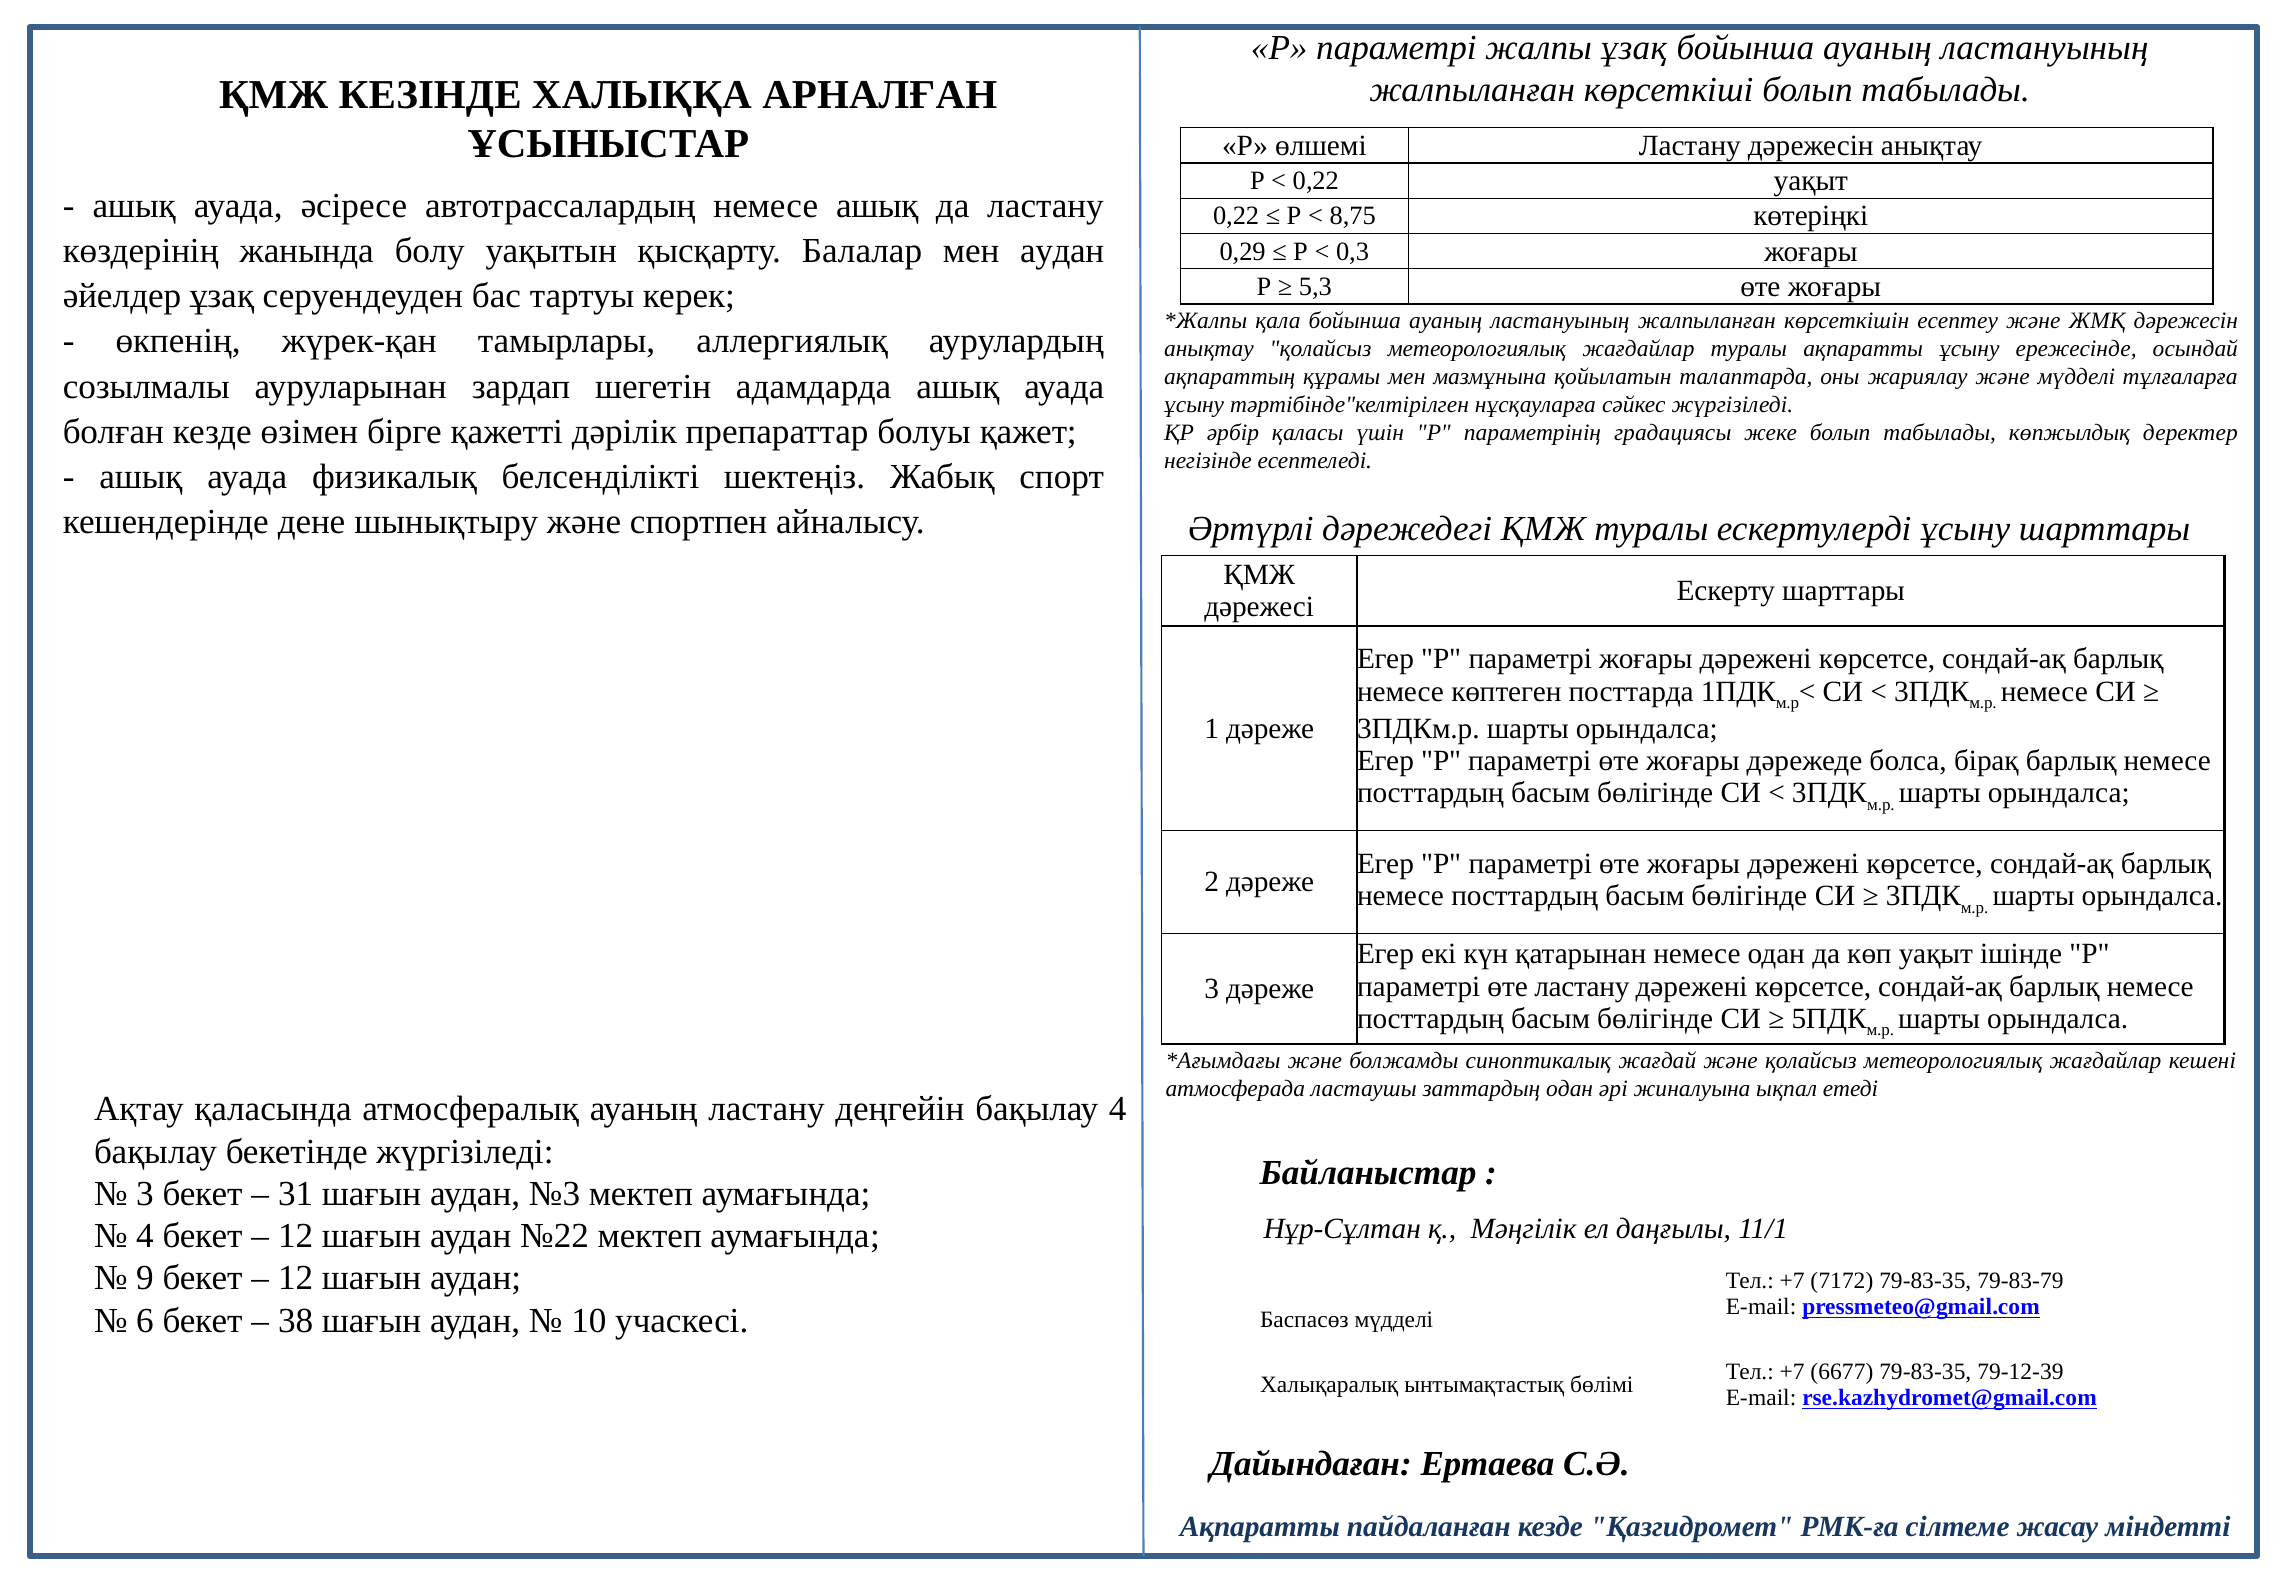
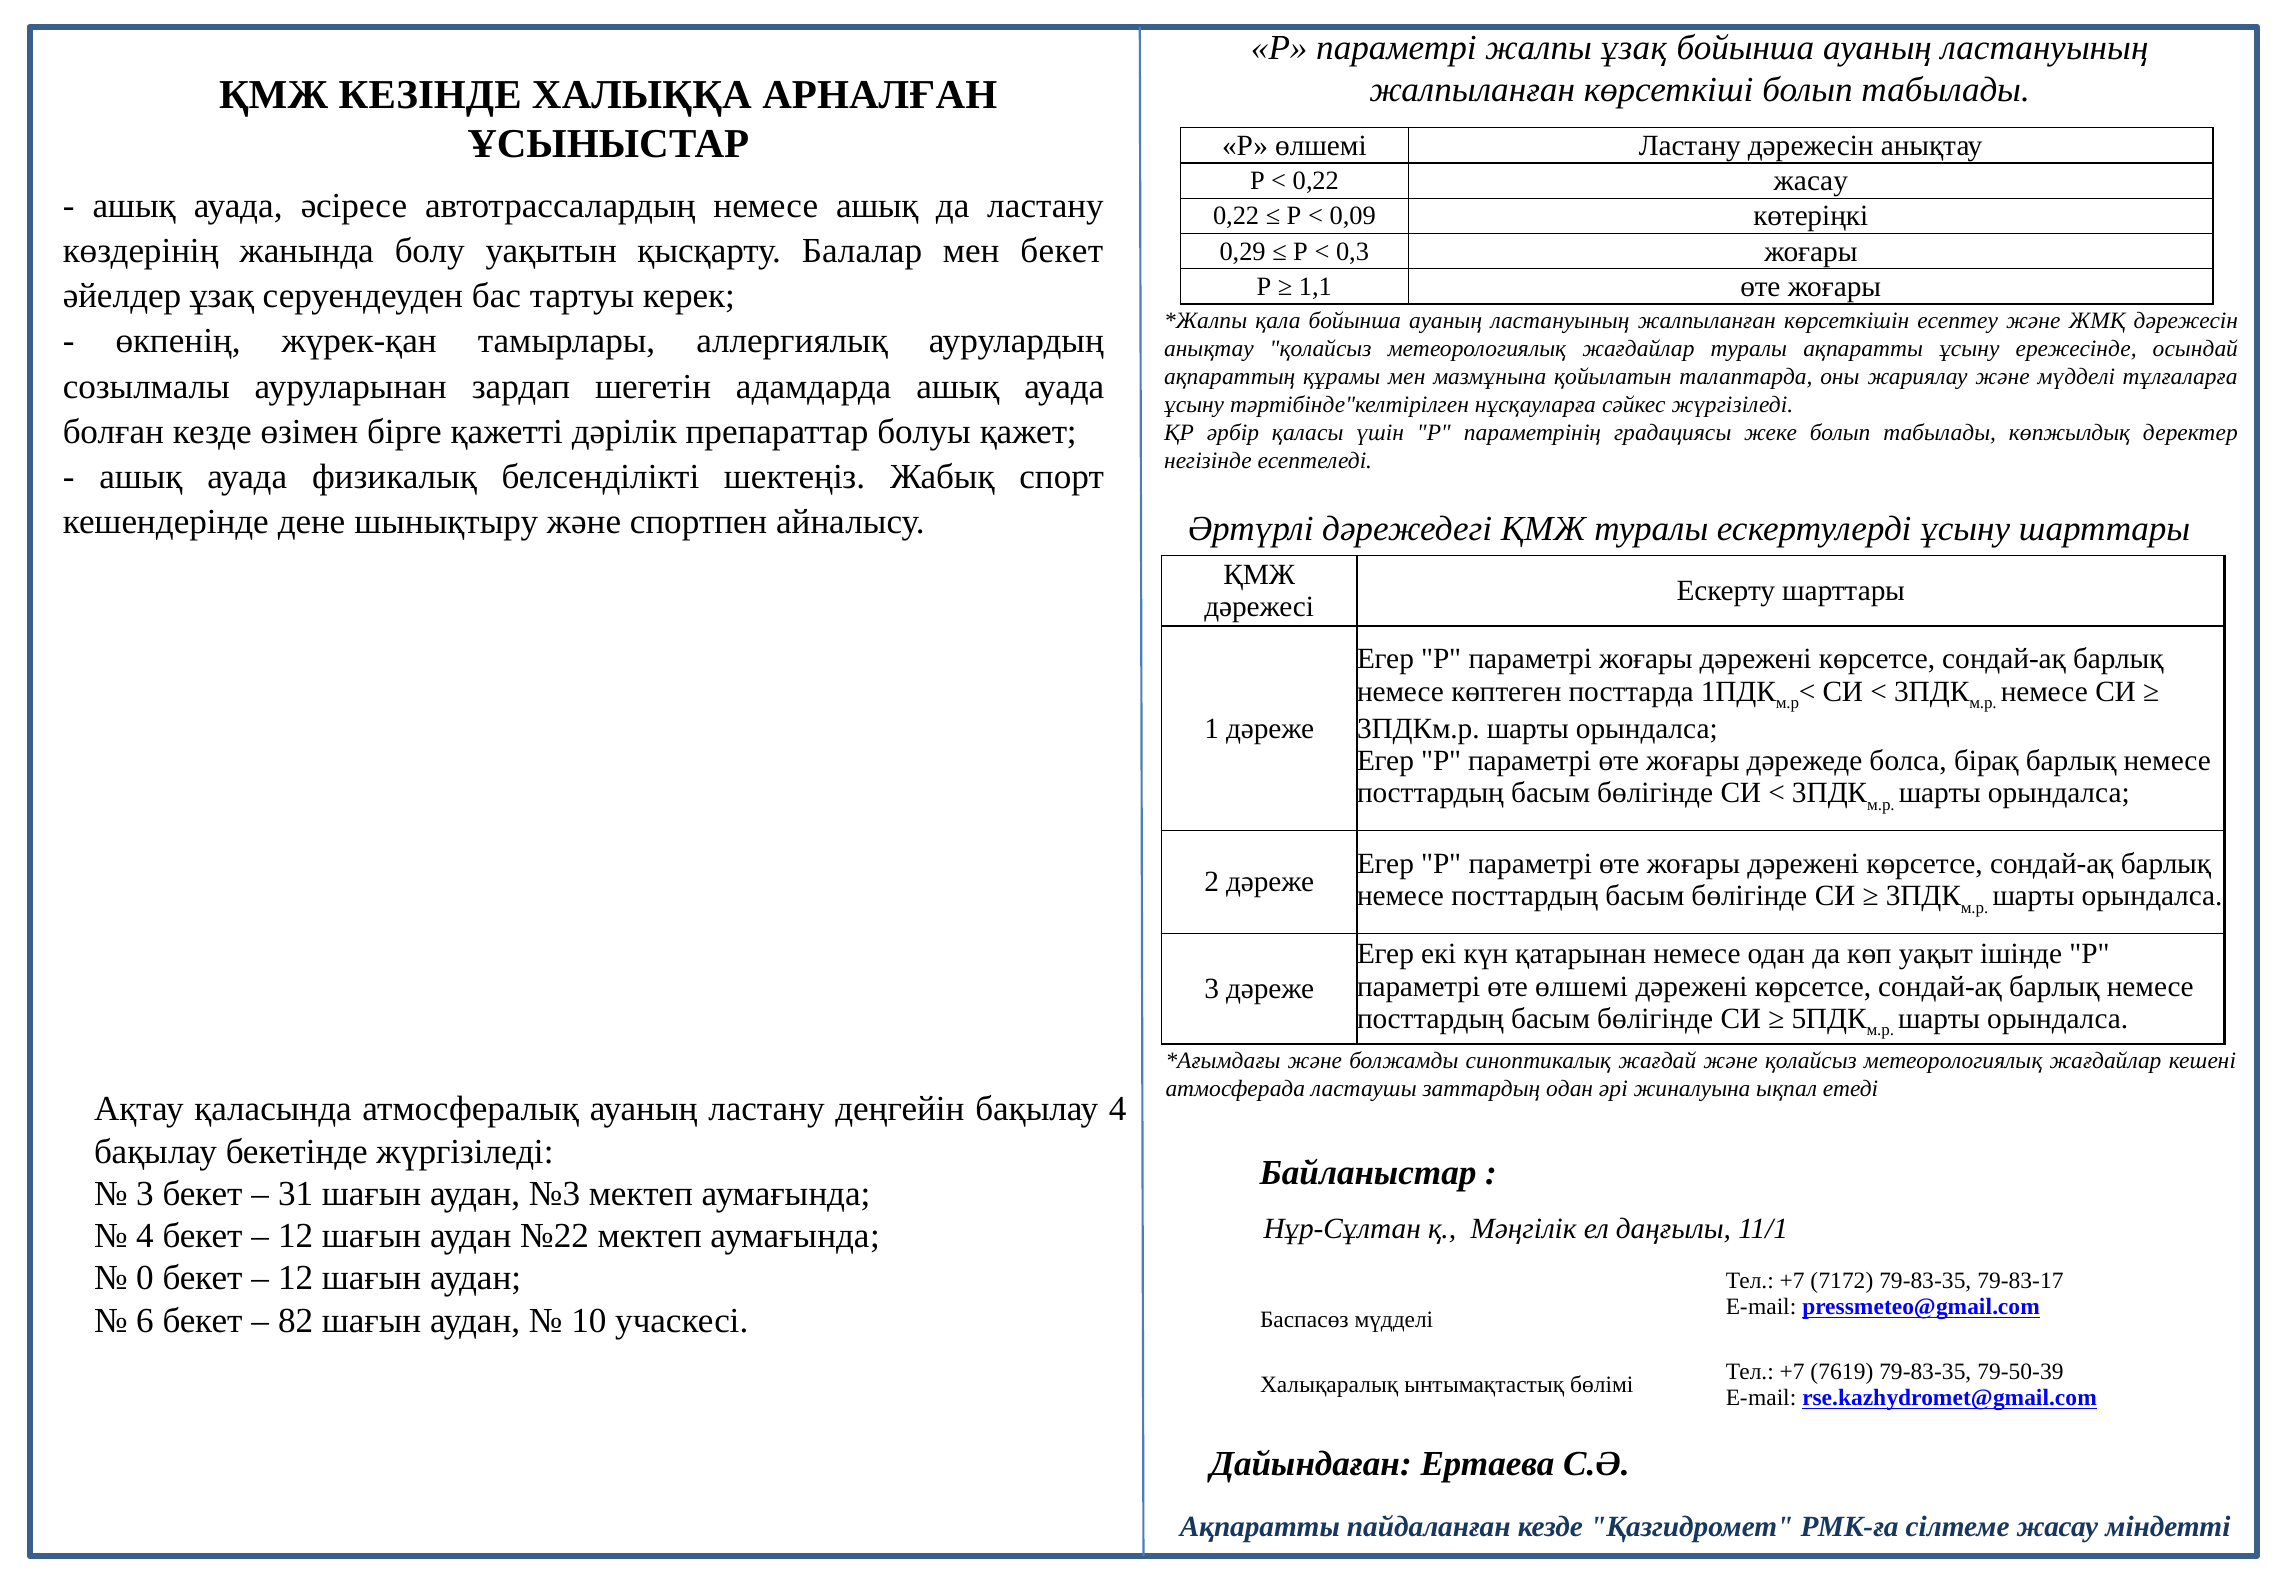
0,22 уақыт: уақыт -> жасау (1811, 181)
8,75: 8,75 -> 0,09 (1353, 216)
мен аудан: аудан -> бекет (1062, 251)
5,3: 5,3 -> 1,1 (1315, 287)
өте ластану: ластану -> өлшемі (1582, 987)
9: 9 -> 0 (145, 1278)
79-83-79: 79-83-79 -> 79-83-17 (2020, 1281)
38: 38 -> 82 (296, 1321)
6677: 6677 -> 7619 (1842, 1372)
79-12-39: 79-12-39 -> 79-50-39 (2020, 1372)
